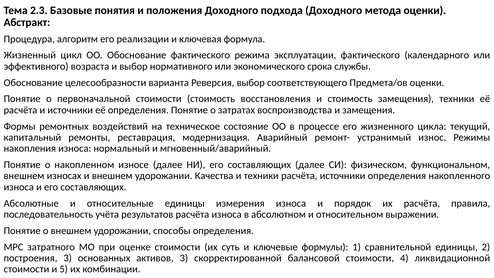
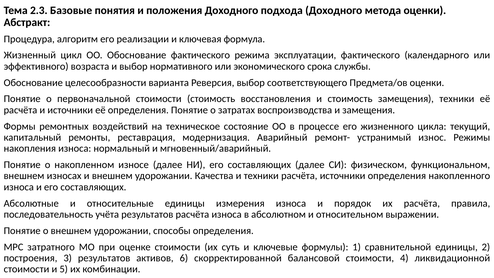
3 основанных: основанных -> результатов (104, 258)
активов 3: 3 -> 6 (184, 258)
